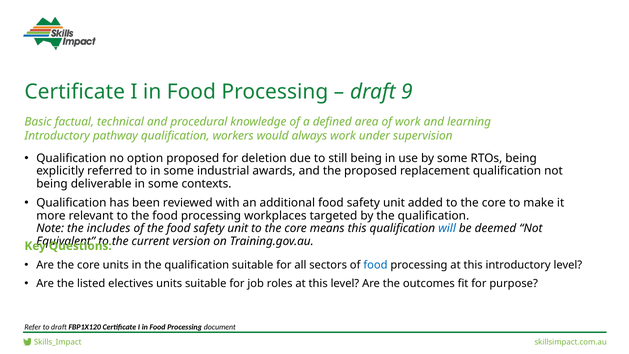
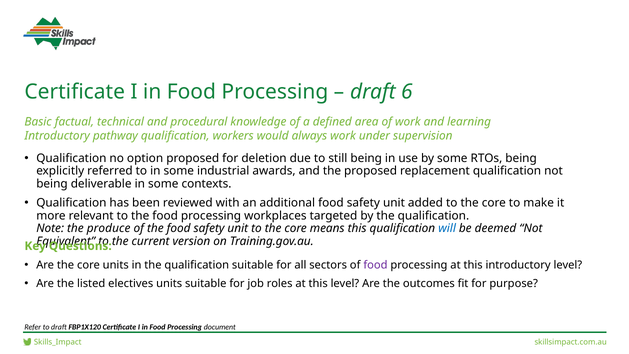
9: 9 -> 6 (407, 92)
includes: includes -> produce (109, 228)
food colour: blue -> purple (375, 265)
